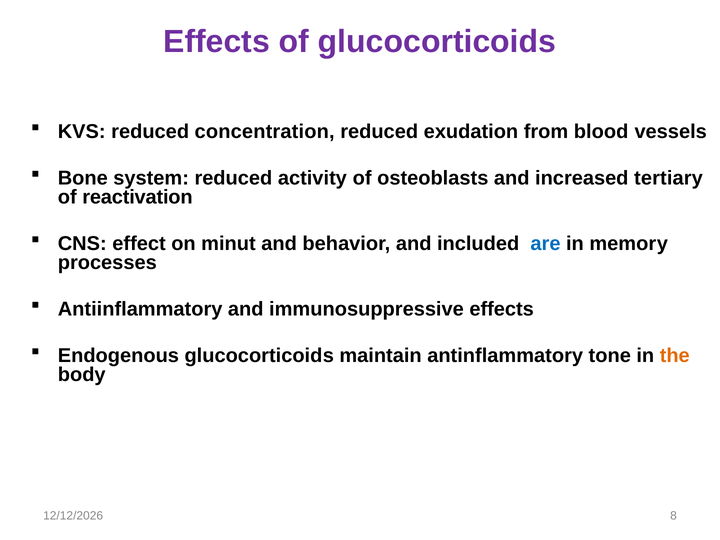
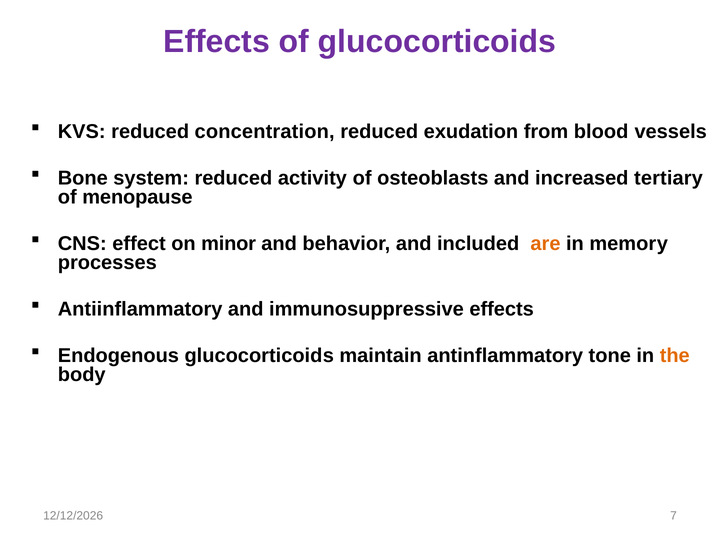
reactivation: reactivation -> menopause (137, 197)
minut: minut -> minor (229, 244)
are colour: blue -> orange (545, 244)
8: 8 -> 7 (674, 516)
